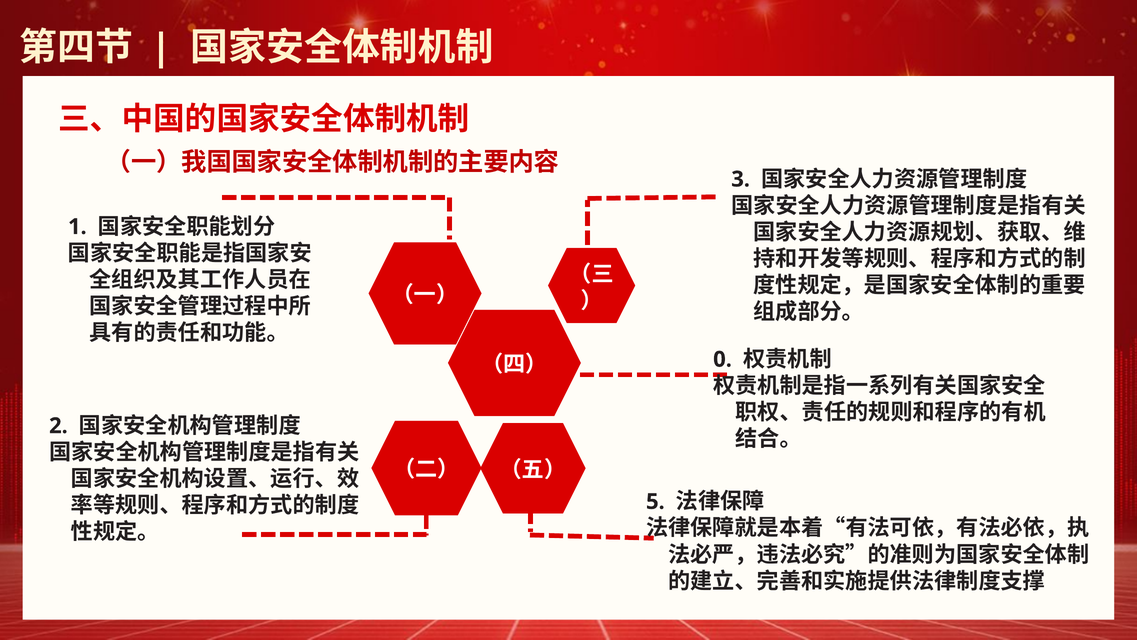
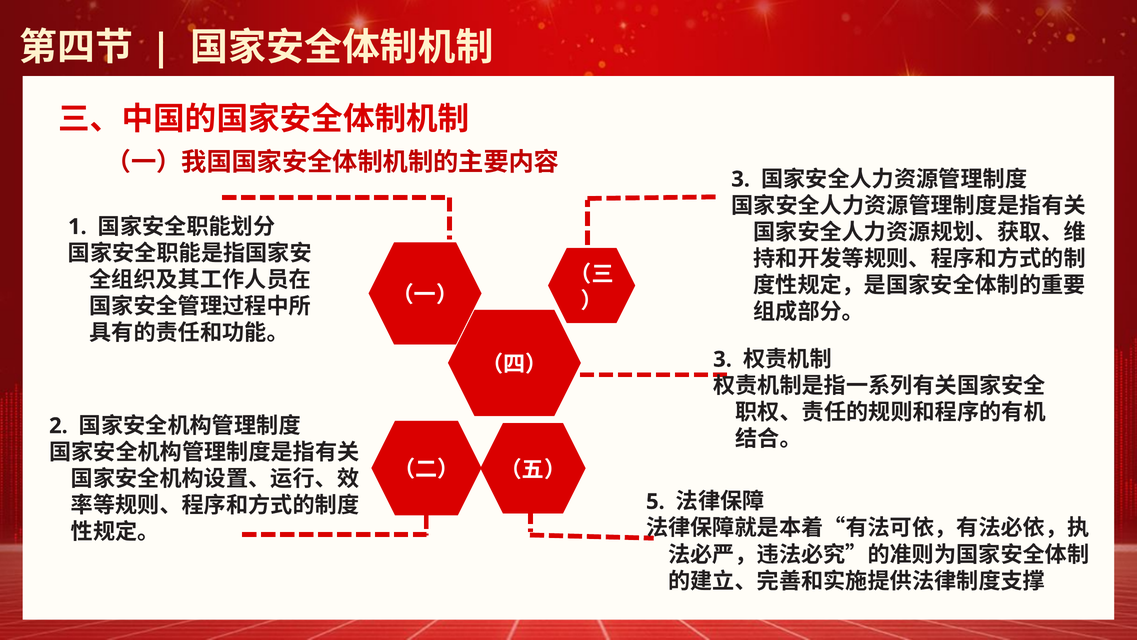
0: 0 -> 3 (723, 359)
